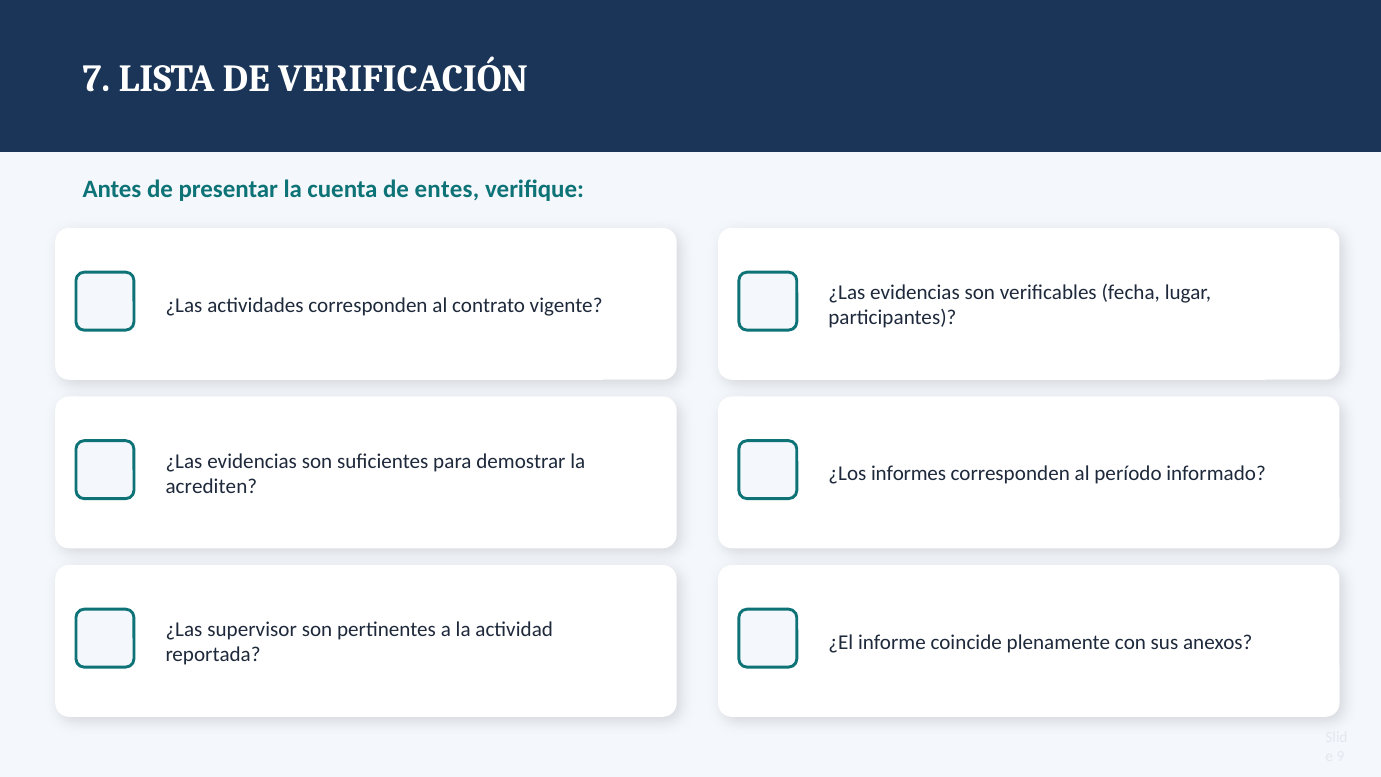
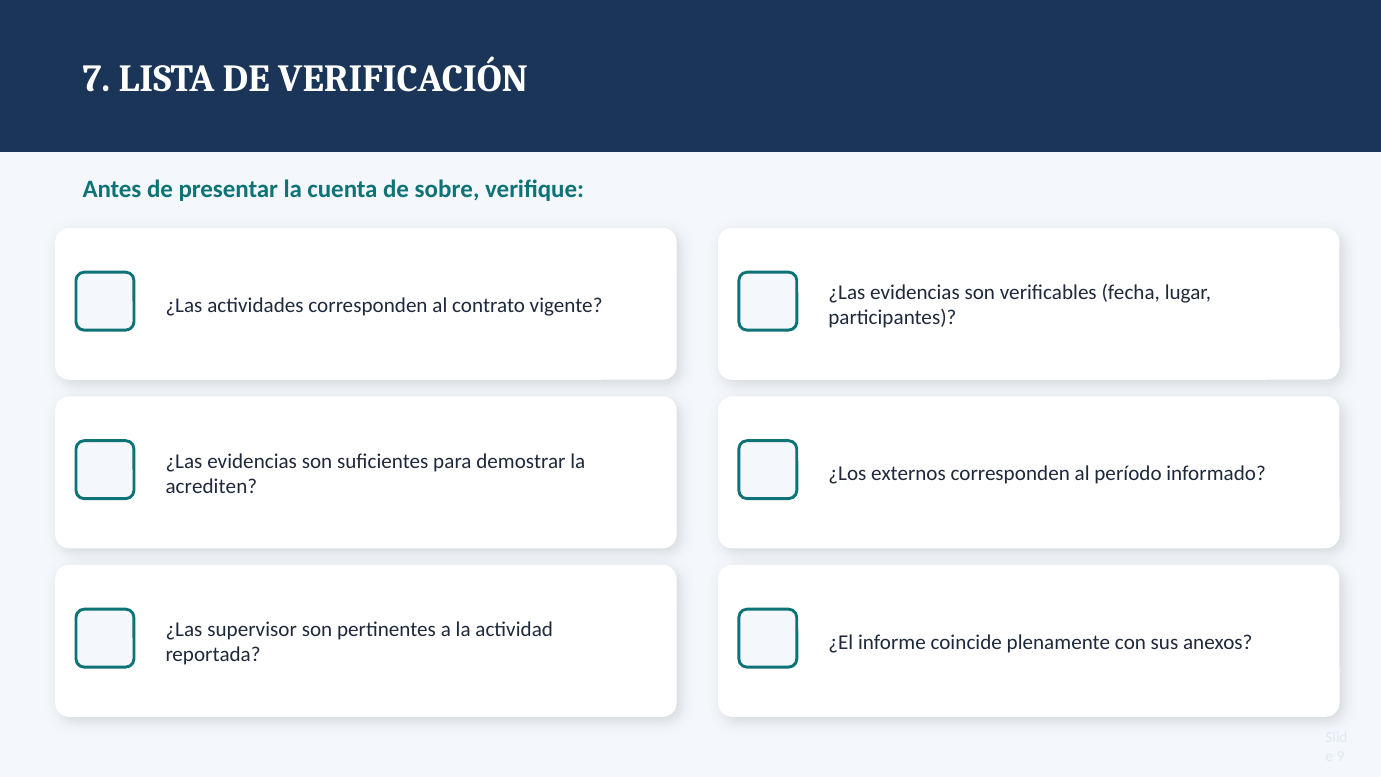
entes: entes -> sobre (447, 190)
informes: informes -> externos (908, 474)
